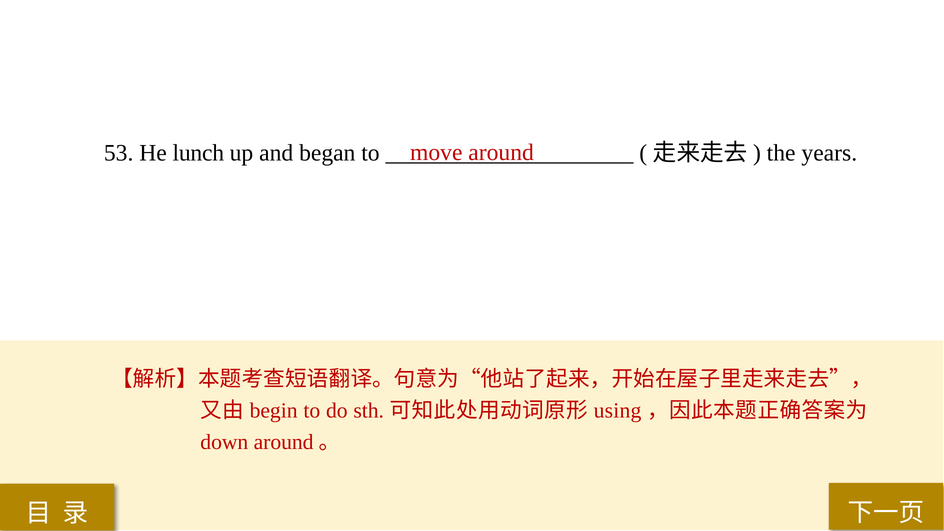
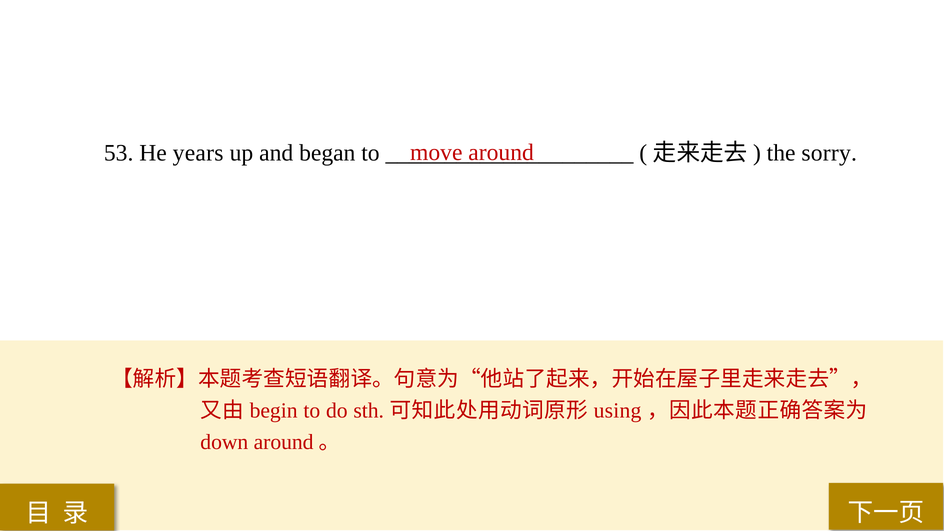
lunch: lunch -> years (198, 153)
years: years -> sorry (829, 153)
